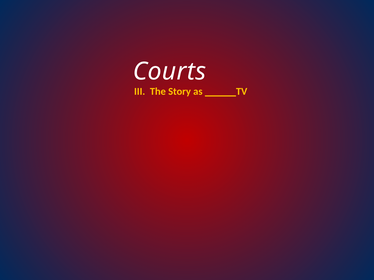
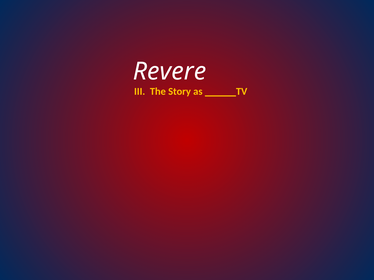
Courts: Courts -> Revere (170, 72)
